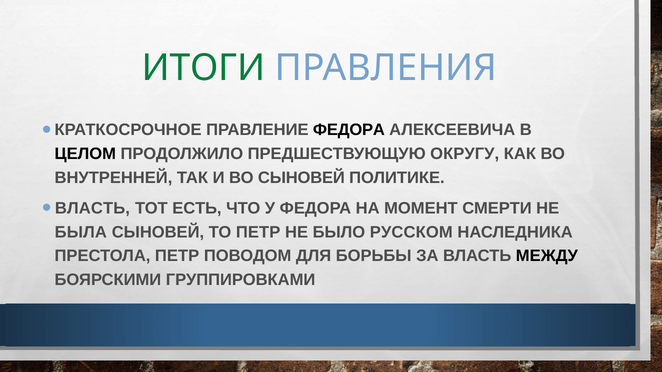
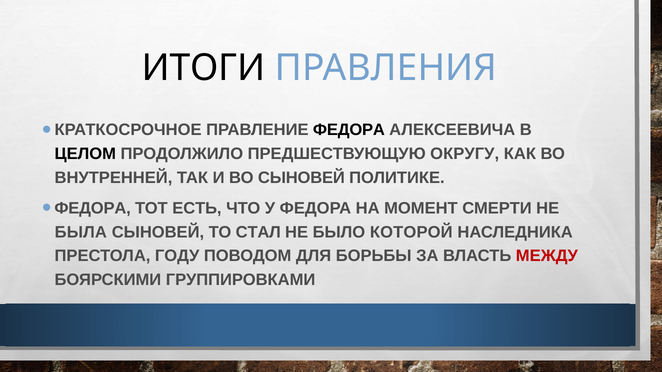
ИТОГИ colour: green -> black (204, 68)
ВЛАСТЬ: ВЛАСТЬ -> ФЕДОРА (93, 209)
ТО ПЕТР: ПЕТР -> СТАЛ (258, 232)
РУССКОМ: РУССКОМ -> КОТОРОЙ (411, 232)
ПРЕСТОЛА ПЕТР: ПЕТР -> ГОДУ (177, 256)
МЕЖДУ colour: black -> red (547, 256)
